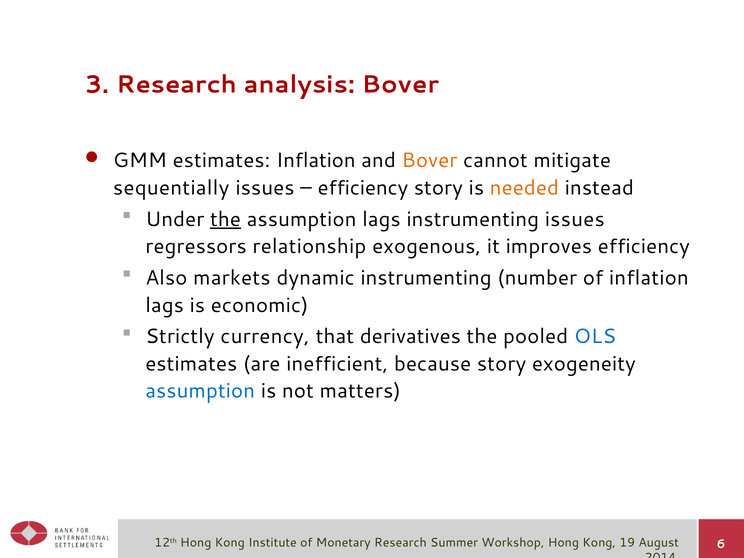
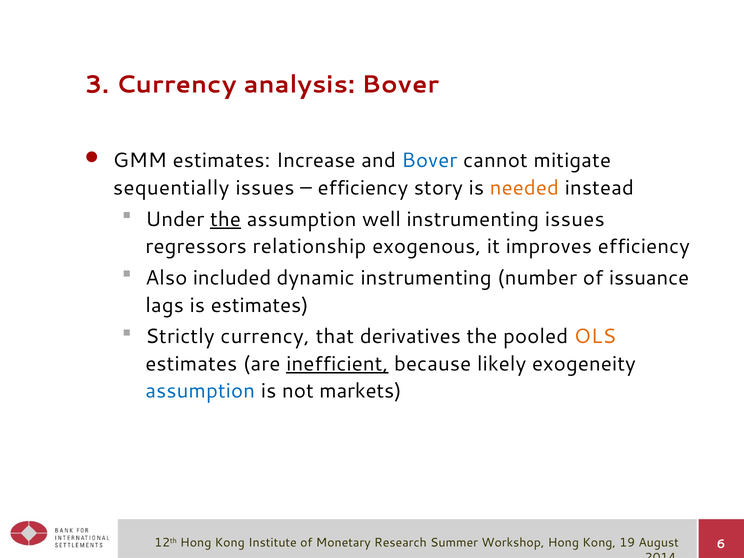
3 Research: Research -> Currency (176, 85)
estimates Inflation: Inflation -> Increase (316, 161)
Bover colour: orange -> blue (429, 161)
assumption lags: lags -> well (382, 219)
markets: markets -> included (232, 278)
of inflation: inflation -> issuance (649, 278)
is economic: economic -> estimates (260, 305)
OLS colour: blue -> orange (595, 337)
inefficient underline: none -> present (337, 364)
because story: story -> likely (502, 364)
matters: matters -> markets (360, 391)
